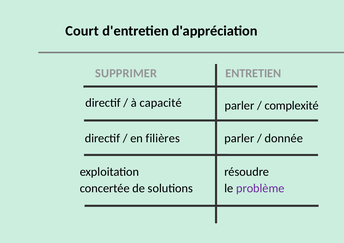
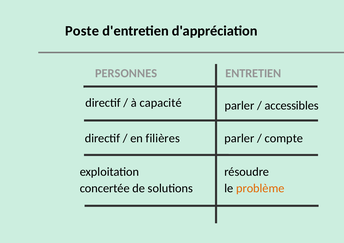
Court: Court -> Poste (82, 31)
SUPPRIMER: SUPPRIMER -> PERSONNES (126, 73)
complexité: complexité -> accessibles (292, 105)
donnée: donnée -> compte (284, 138)
problème colour: purple -> orange (260, 188)
